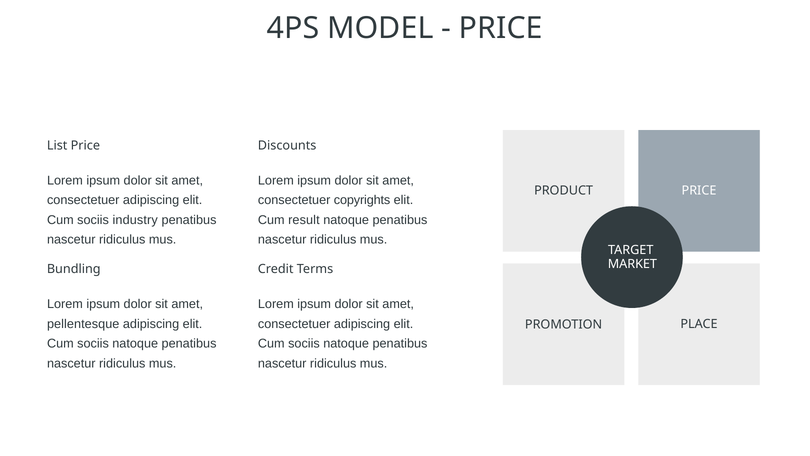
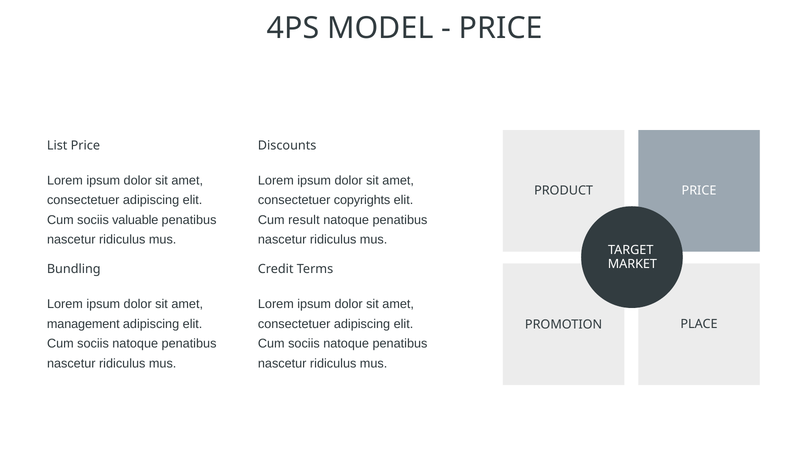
industry: industry -> valuable (135, 220)
pellentesque: pellentesque -> management (83, 324)
